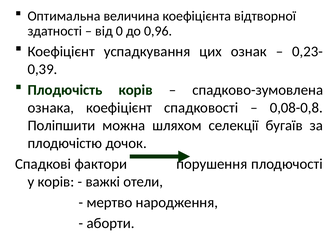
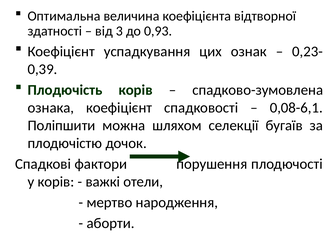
0: 0 -> 3 (119, 31)
0,96: 0,96 -> 0,93 (158, 31)
0,08-0,8: 0,08-0,8 -> 0,08-6,1 (296, 108)
